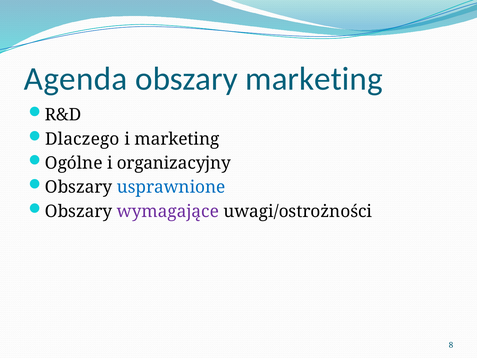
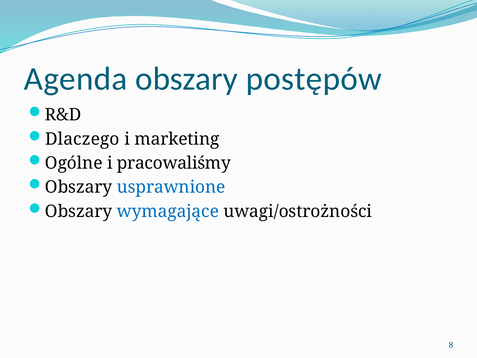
obszary marketing: marketing -> postępów (314, 79)
organizacyjny: organizacyjny -> pracowaliśmy (174, 163)
wymagające colour: purple -> blue (168, 211)
